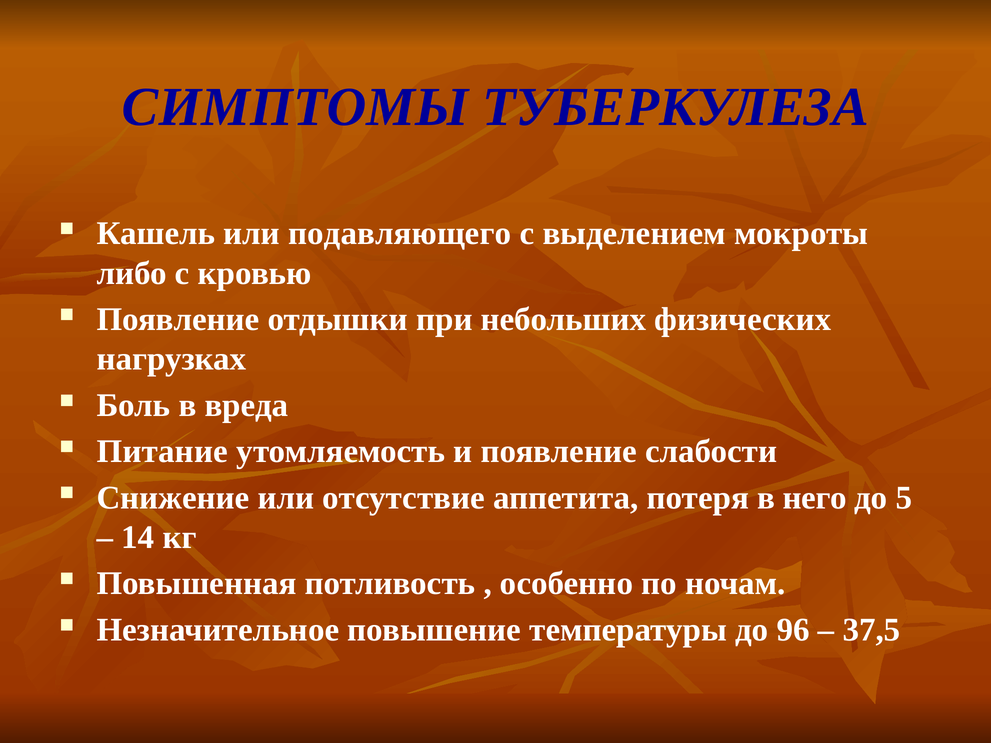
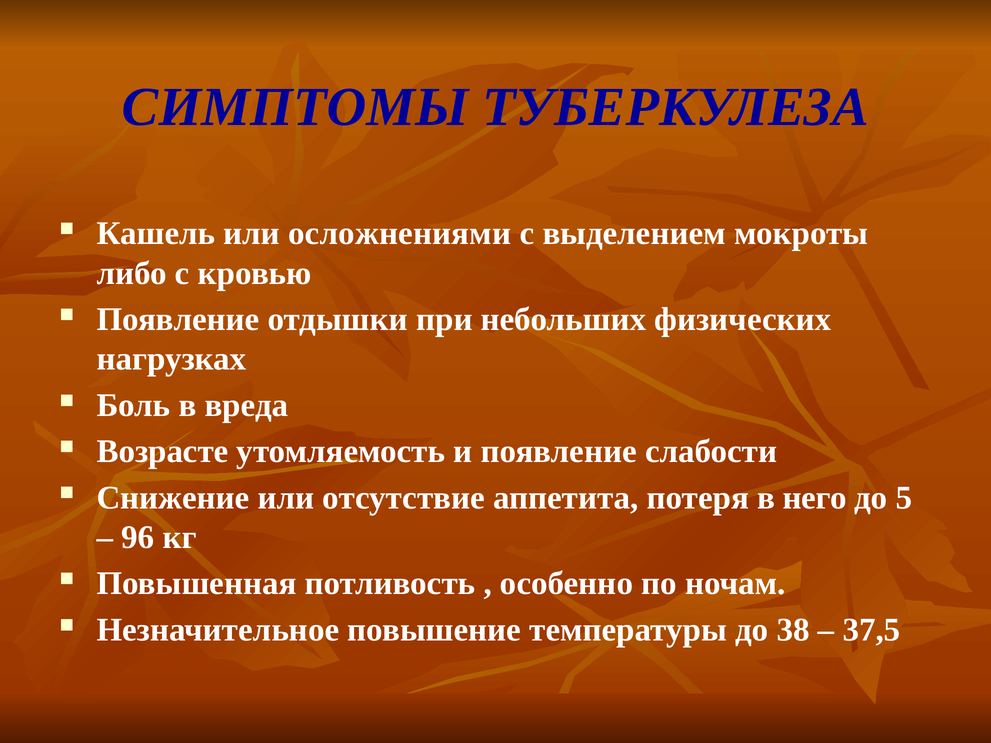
подавляющего: подавляющего -> осложнениями (400, 234)
Питание: Питание -> Возрасте (162, 452)
14: 14 -> 96 (138, 537)
96: 96 -> 38 (793, 630)
